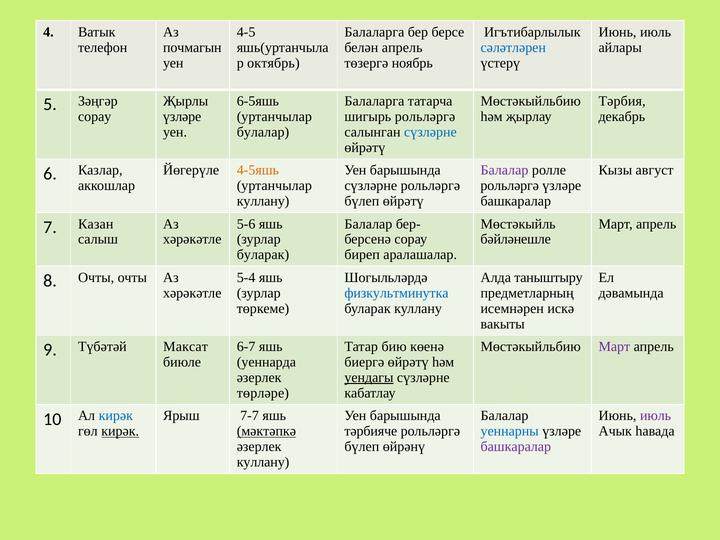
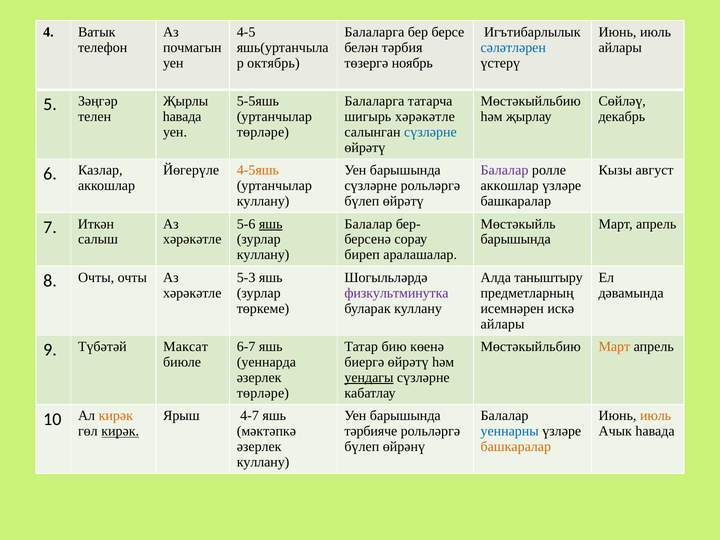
белән апрель: апрель -> тәрбия (402, 47)
6-5яшь: 6-5яшь -> 5-5яшь (258, 101)
Тәрбия: Тәрбия -> Сөйләү (622, 101)
сорау: сорау -> телен (95, 117)
үзләре: үзләре -> һавада (182, 117)
шигырь рольләргә: рольләргә -> хәрәкәтле (425, 117)
булалар: булалар -> төрләре (263, 132)
рольләргә: рольләргә -> аккошлар (510, 186)
яшь underline: none -> present (271, 224)
Казан: Казан -> Иткән (96, 224)
бәйләнешле: бәйләнешле -> барышында (516, 239)
буларак: буларак -> куллану (263, 255)
5-4: 5-4 -> 5-3 (246, 278)
физкультминутка colour: blue -> purple (397, 293)
вакыты: вакыты -> айлары (503, 324)
Март colour: purple -> orange (614, 347)
7-7: 7-7 -> 4-7 (250, 416)
июль colour: purple -> orange (656, 416)
кирәк colour: blue -> orange (116, 416)
мәктәпкә underline: present -> none (266, 431)
башкаралар colour: purple -> orange (516, 447)
